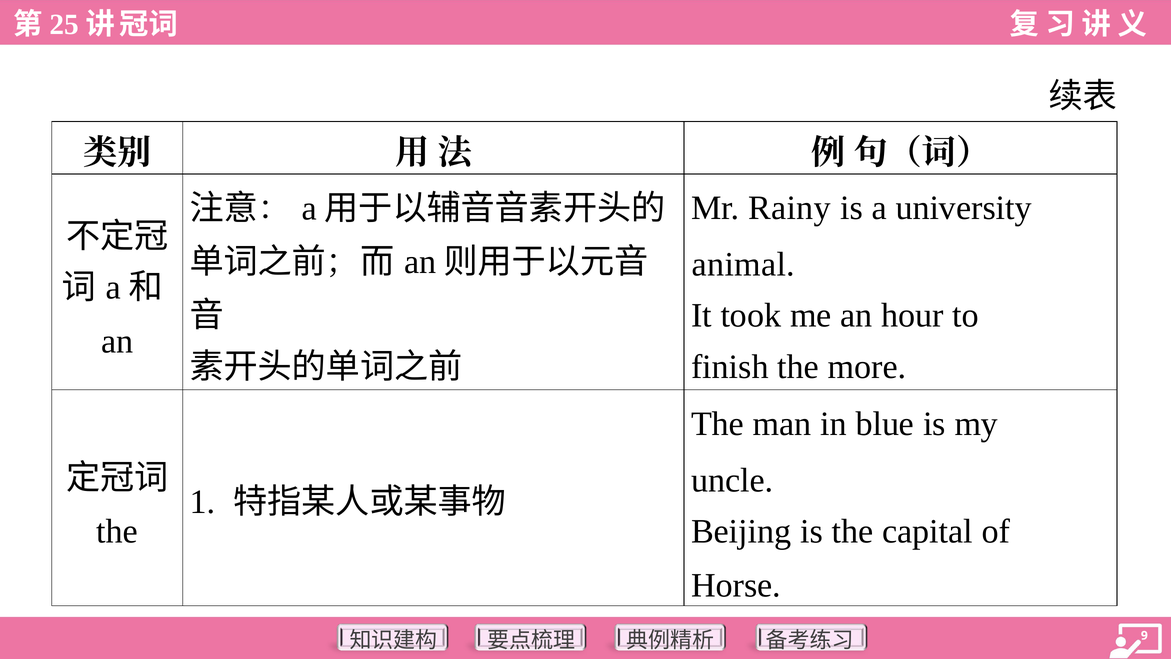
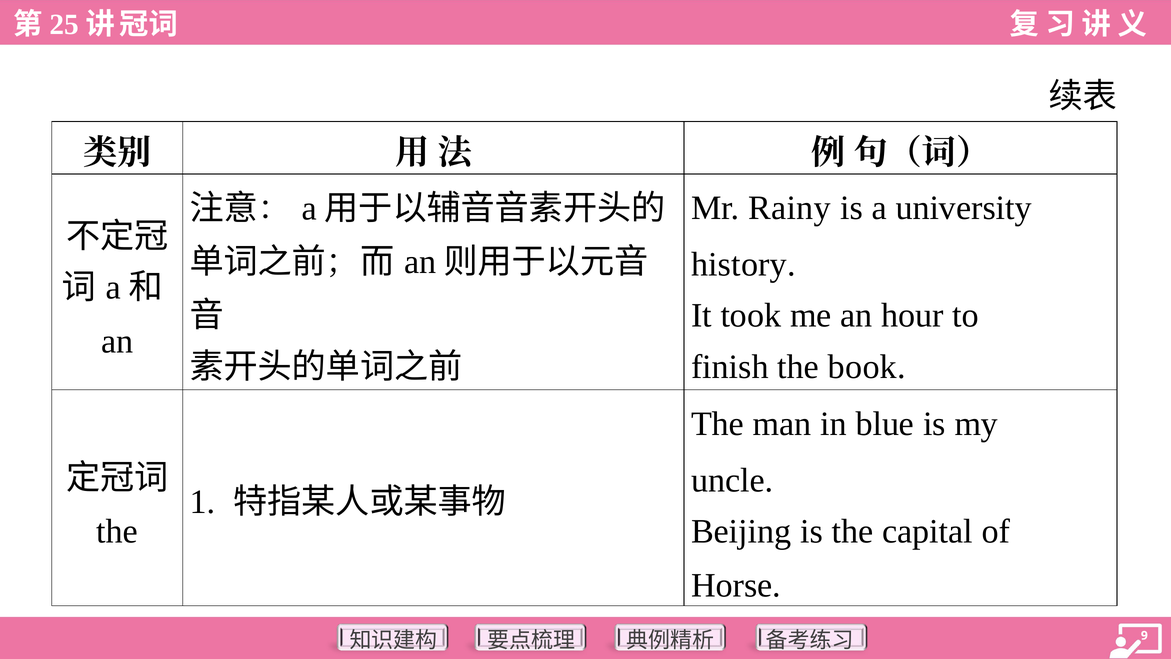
animal: animal -> history (743, 264)
more: more -> book (867, 367)
